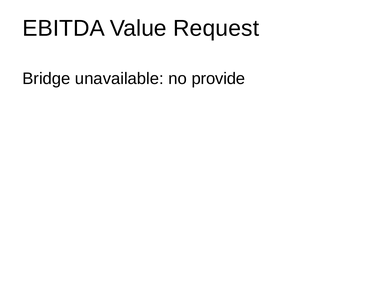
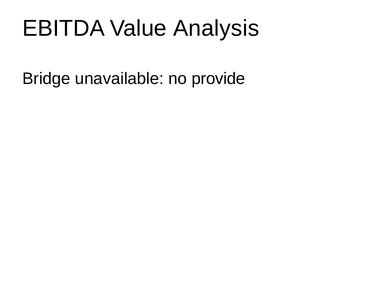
Request: Request -> Analysis (216, 28)
